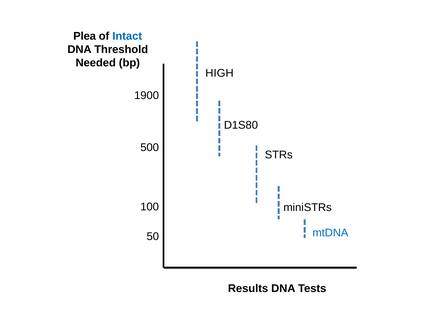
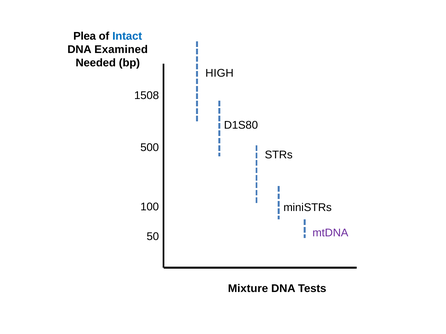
Threshold: Threshold -> Examined (121, 50)
1900: 1900 -> 1508 (147, 96)
mtDNA colour: blue -> purple (330, 233)
Results: Results -> Mixture (248, 289)
